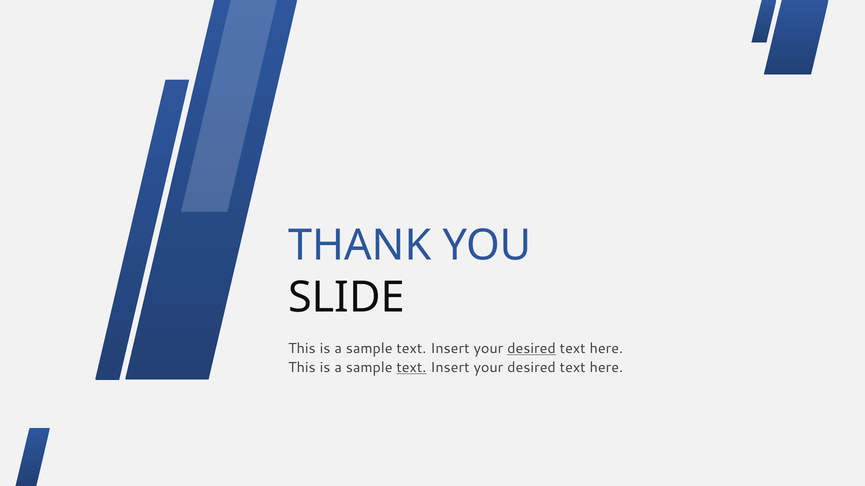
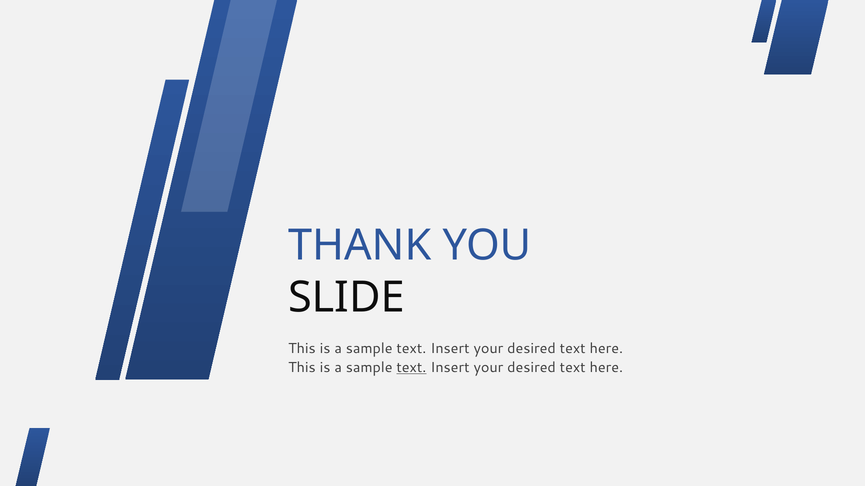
desired underline: present -> none (532, 349)
